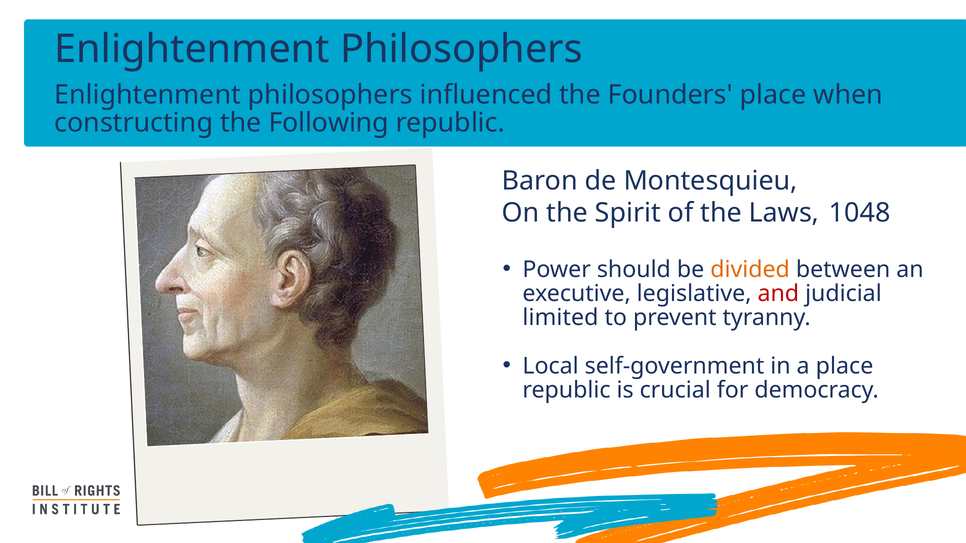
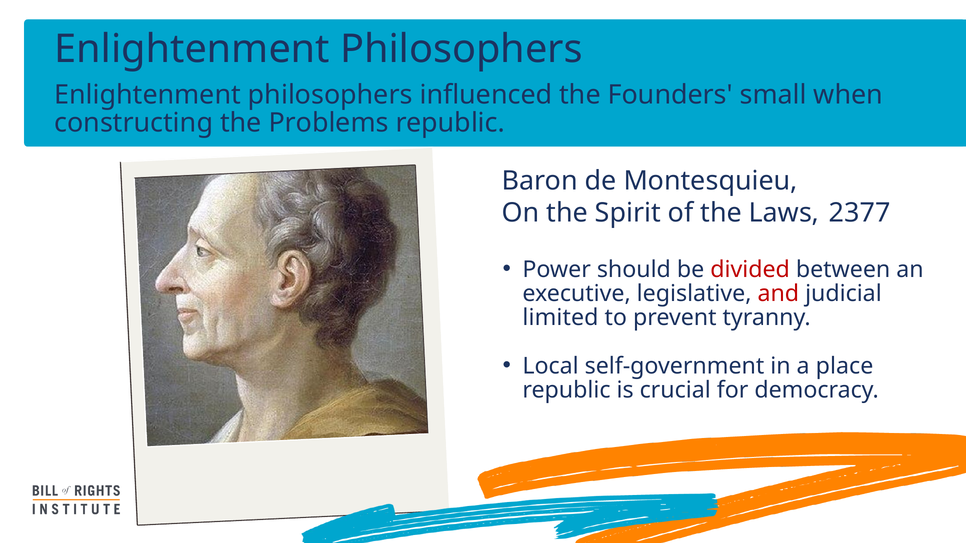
Founders place: place -> small (773, 95)
Following: Following -> Problems (329, 123)
1048: 1048 -> 2377 (860, 213)
divided colour: orange -> red (750, 270)
